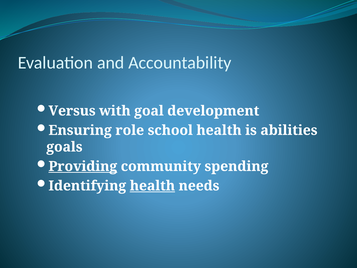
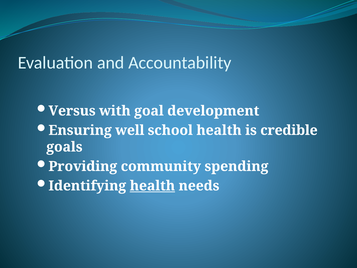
role: role -> well (130, 130)
abilities: abilities -> credible (289, 130)
Providing underline: present -> none (83, 166)
